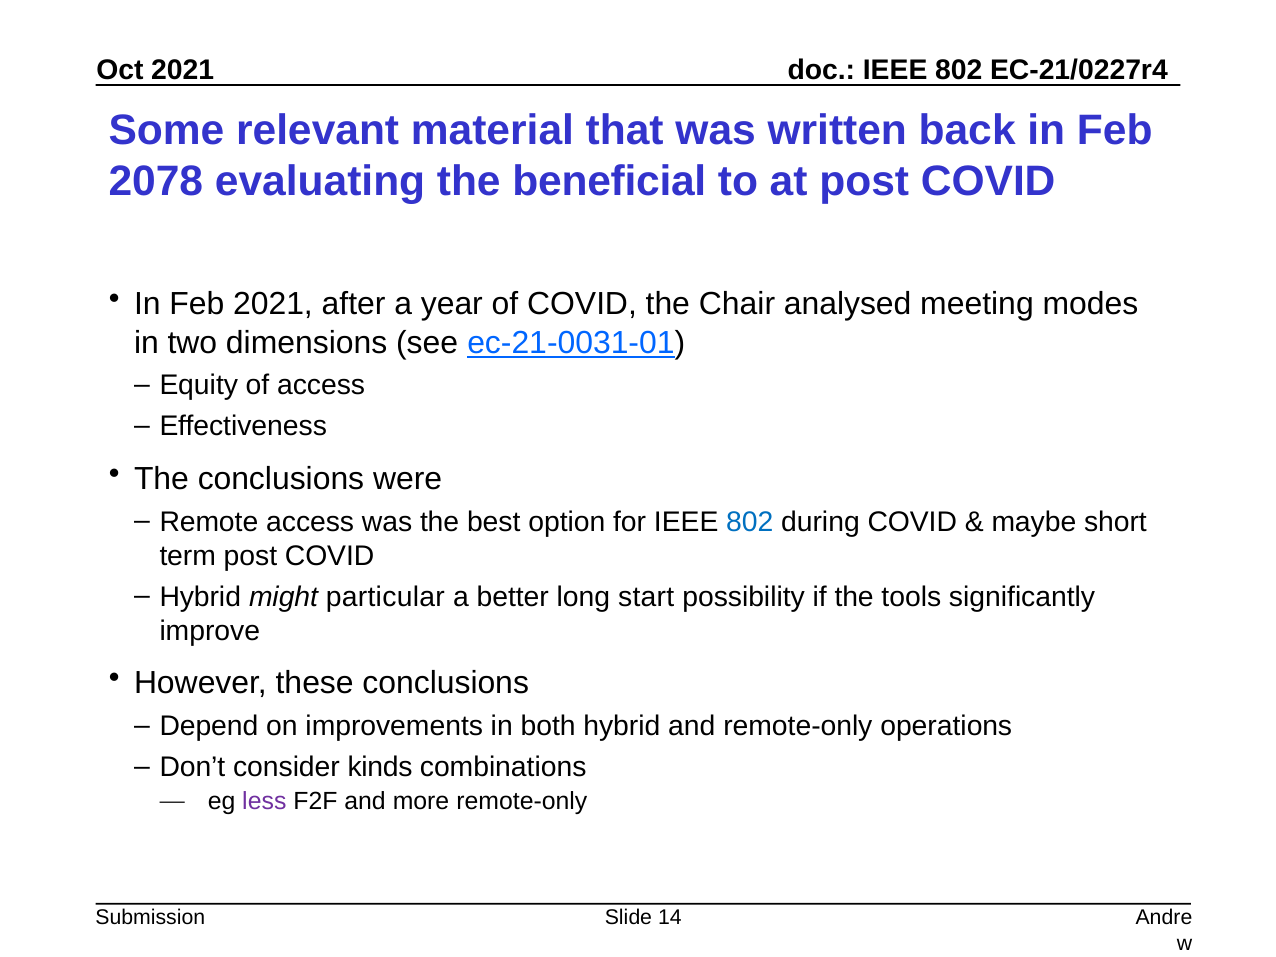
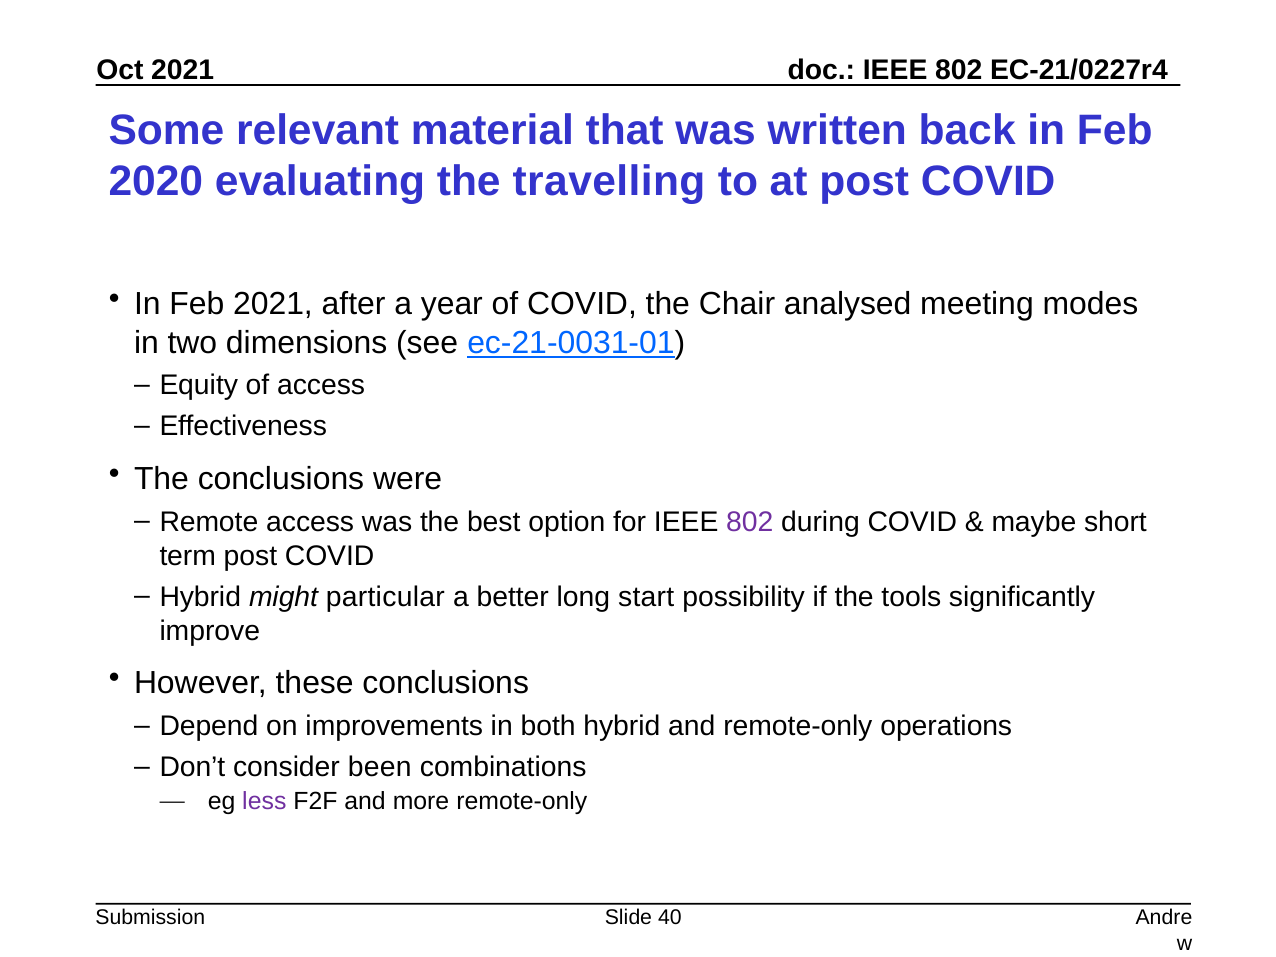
2078: 2078 -> 2020 (156, 182)
beneficial: beneficial -> travelling (609, 182)
802 colour: blue -> purple (750, 522)
kinds: kinds -> been (380, 768)
14: 14 -> 40 (670, 918)
